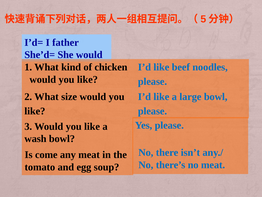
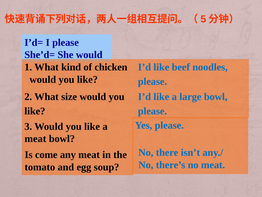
I father: father -> please (65, 42)
wash: wash -> meat (35, 138)
